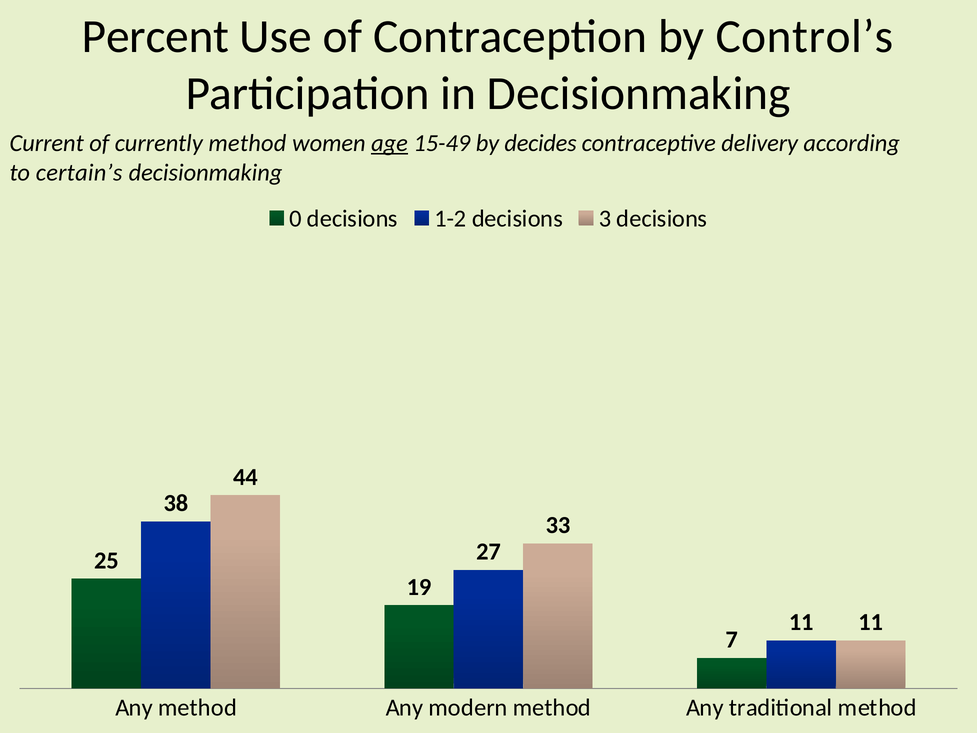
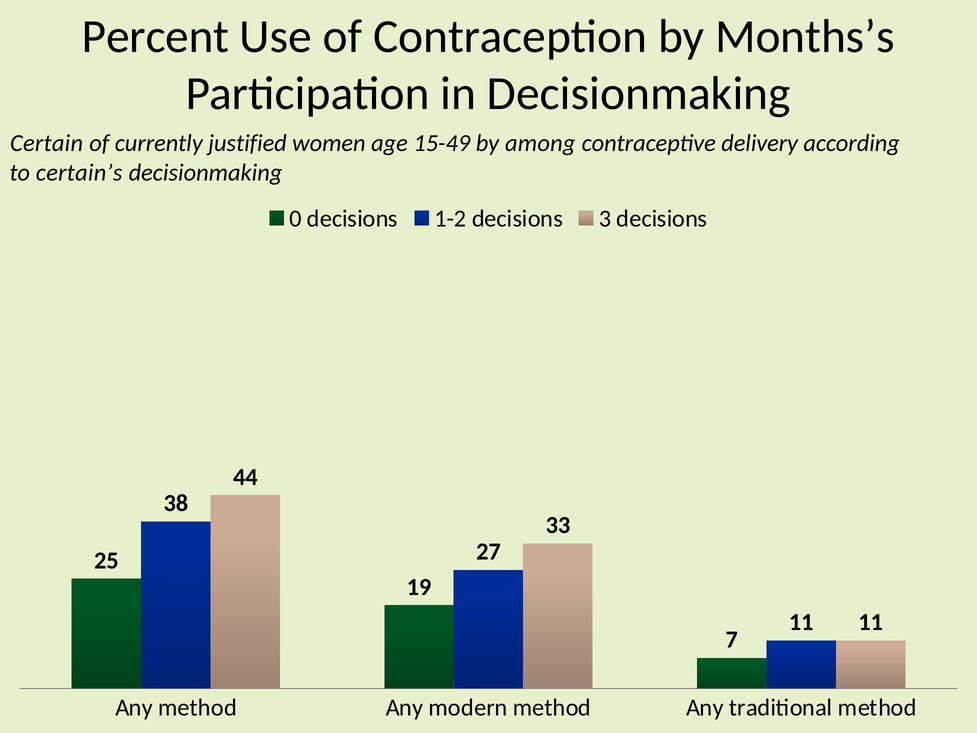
Control’s: Control’s -> Months’s (805, 37)
Current: Current -> Certain (47, 143)
currently method: method -> justified (248, 143)
age underline: present -> none (390, 143)
decides: decides -> among (540, 143)
